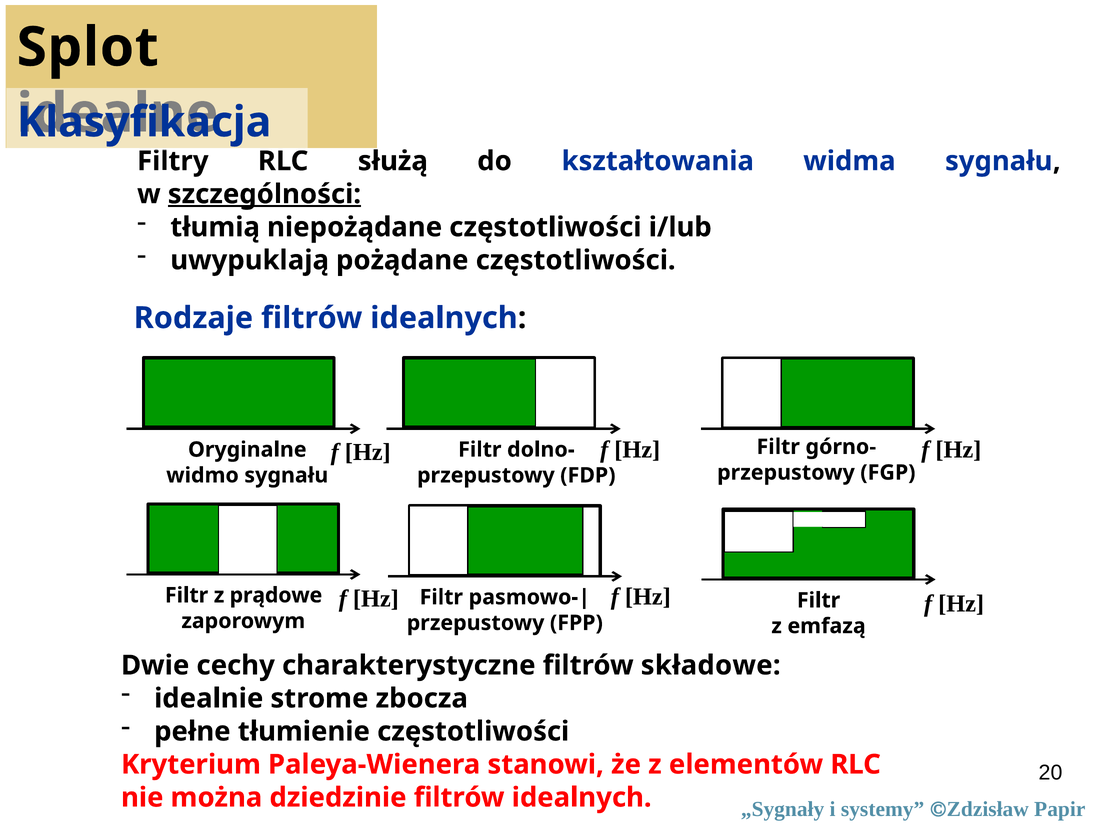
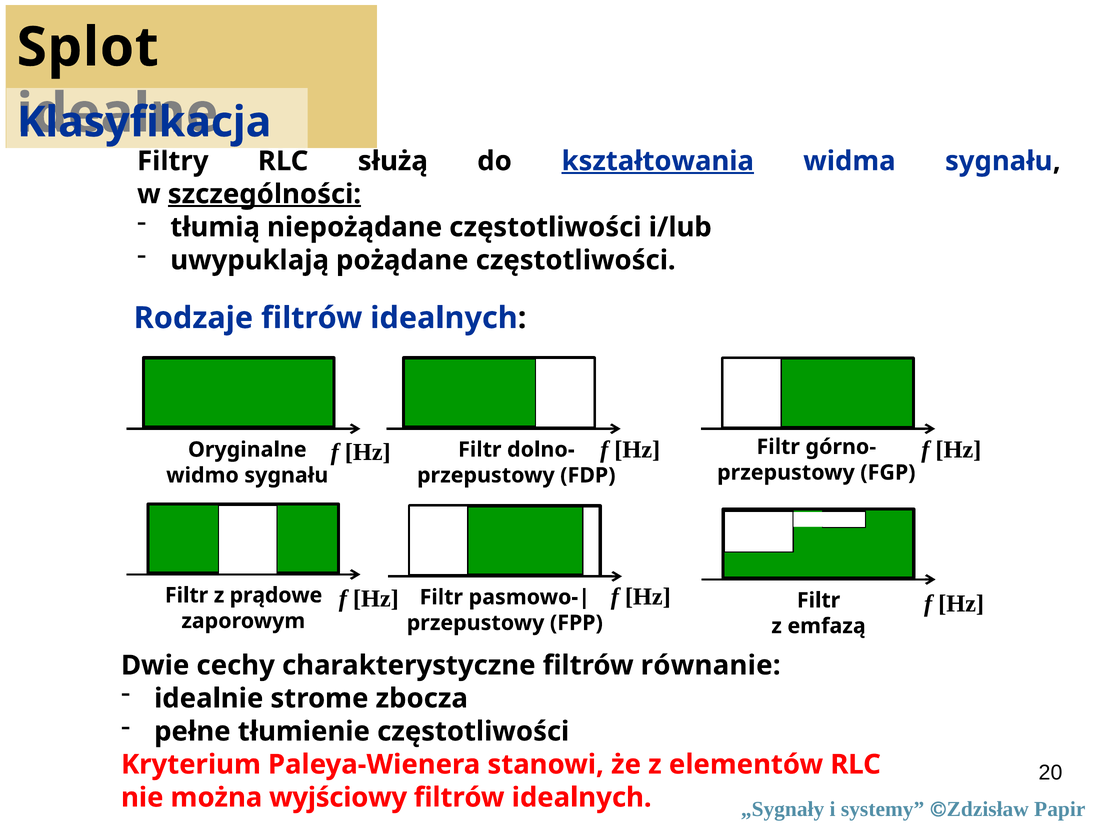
kształtowania underline: none -> present (658, 161)
składowe: składowe -> równanie (711, 665)
dziedzinie: dziedzinie -> wyjściowy (338, 797)
